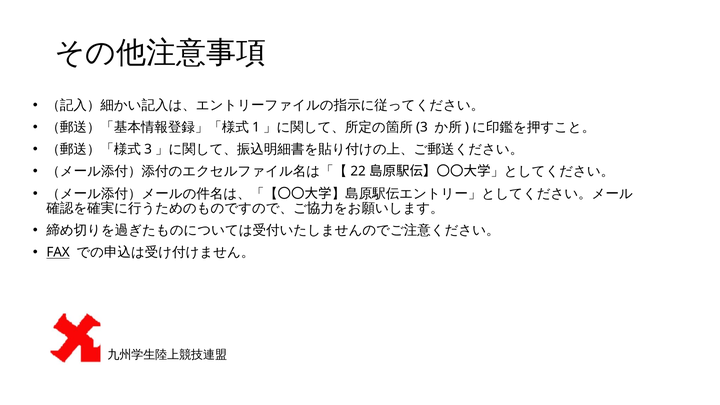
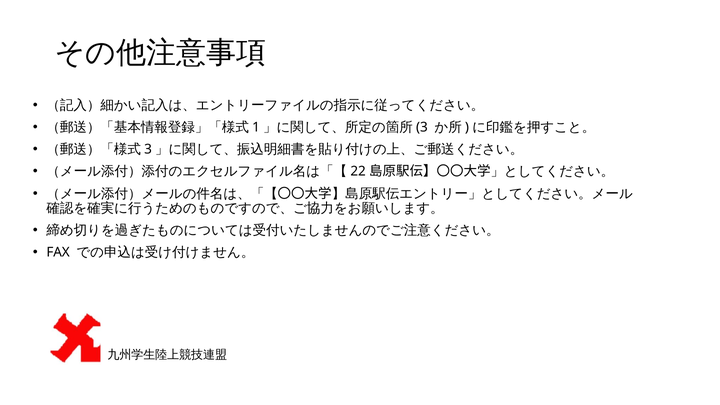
FAX underline: present -> none (58, 252)
